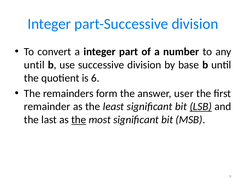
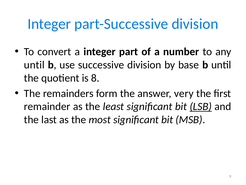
6: 6 -> 8 (95, 78)
user: user -> very (184, 93)
the underline: present -> none (79, 119)
